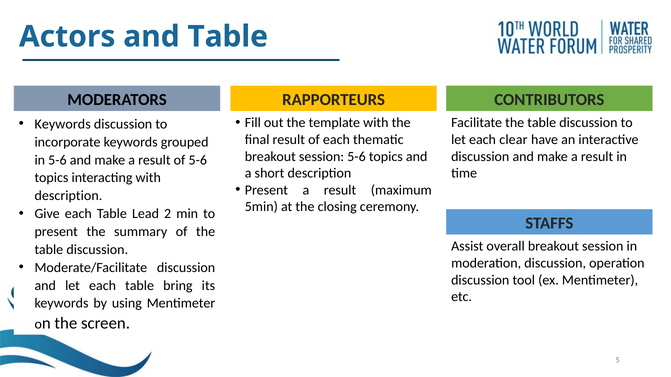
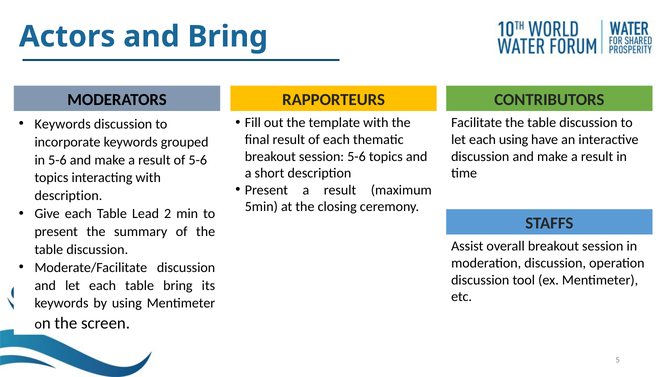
and Table: Table -> Bring (228, 37)
each clear: clear -> using (514, 140)
